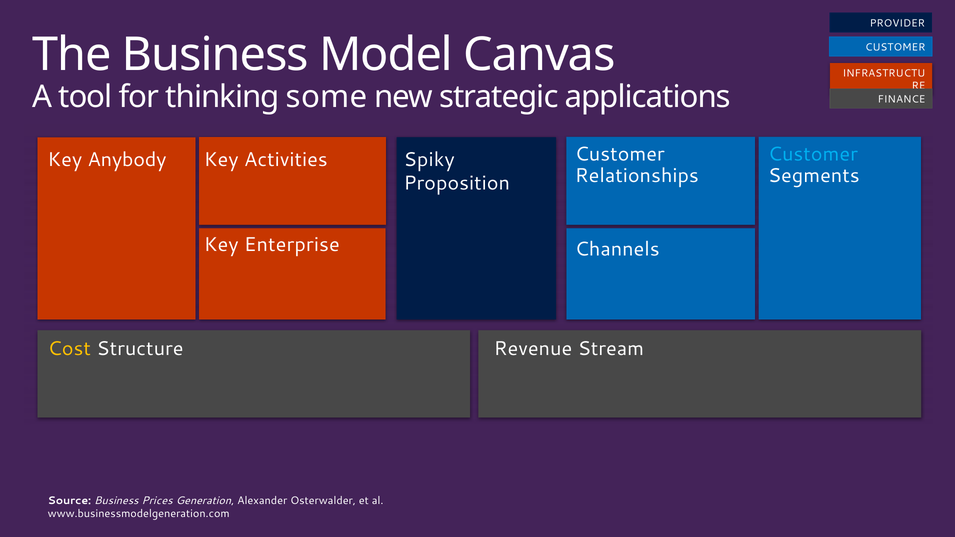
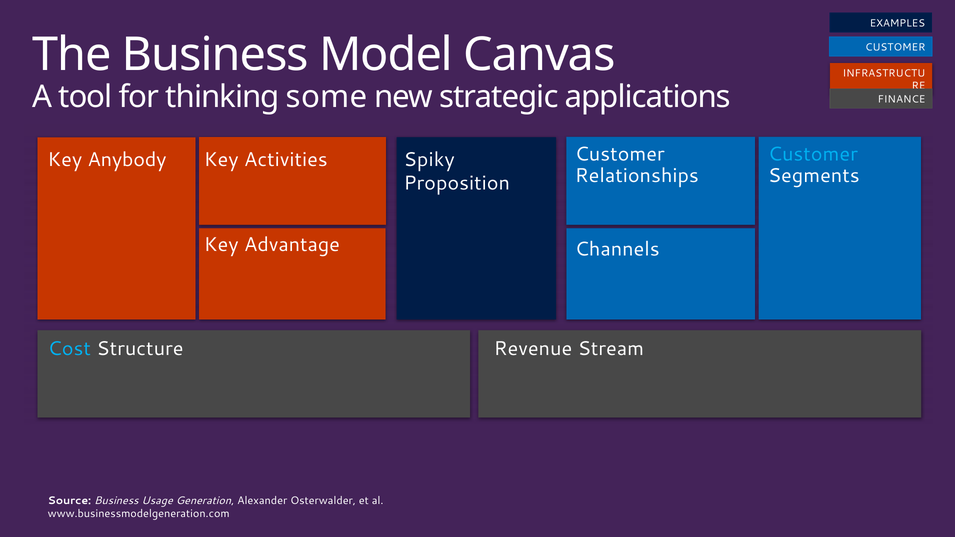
PROVIDER: PROVIDER -> EXAMPLES (897, 23)
Enterprise: Enterprise -> Advantage (292, 245)
Cost colour: yellow -> light blue (69, 349)
Prices: Prices -> Usage (157, 501)
